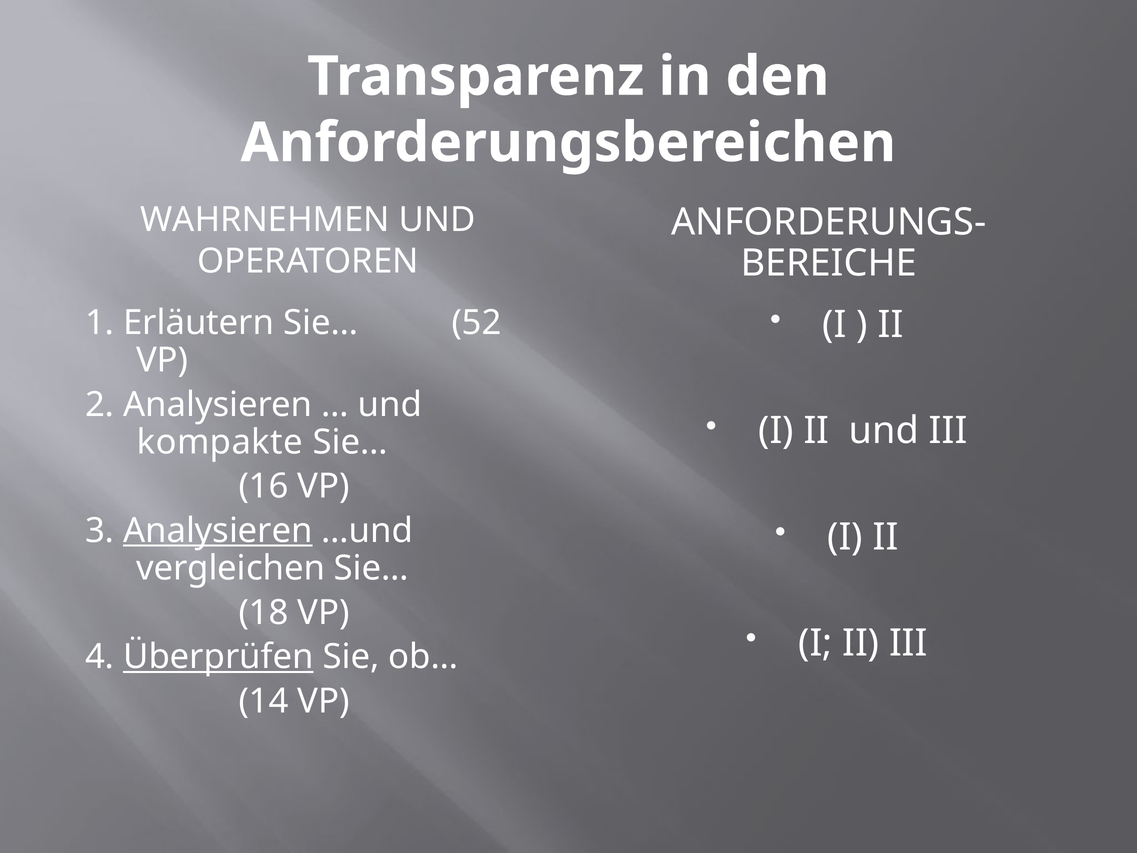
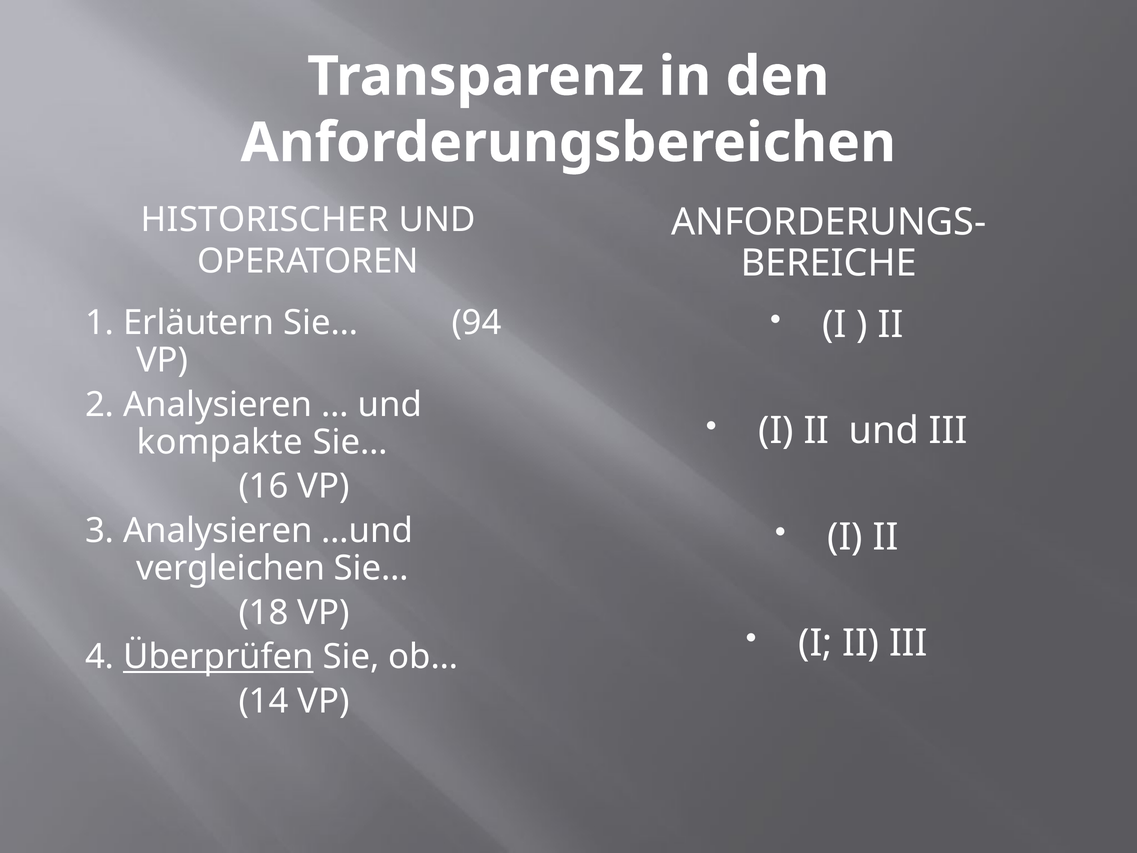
WAHRNEHMEN: WAHRNEHMEN -> HISTORISCHER (265, 220)
52: 52 -> 94 (477, 323)
Analysieren underline: present -> none (218, 531)
